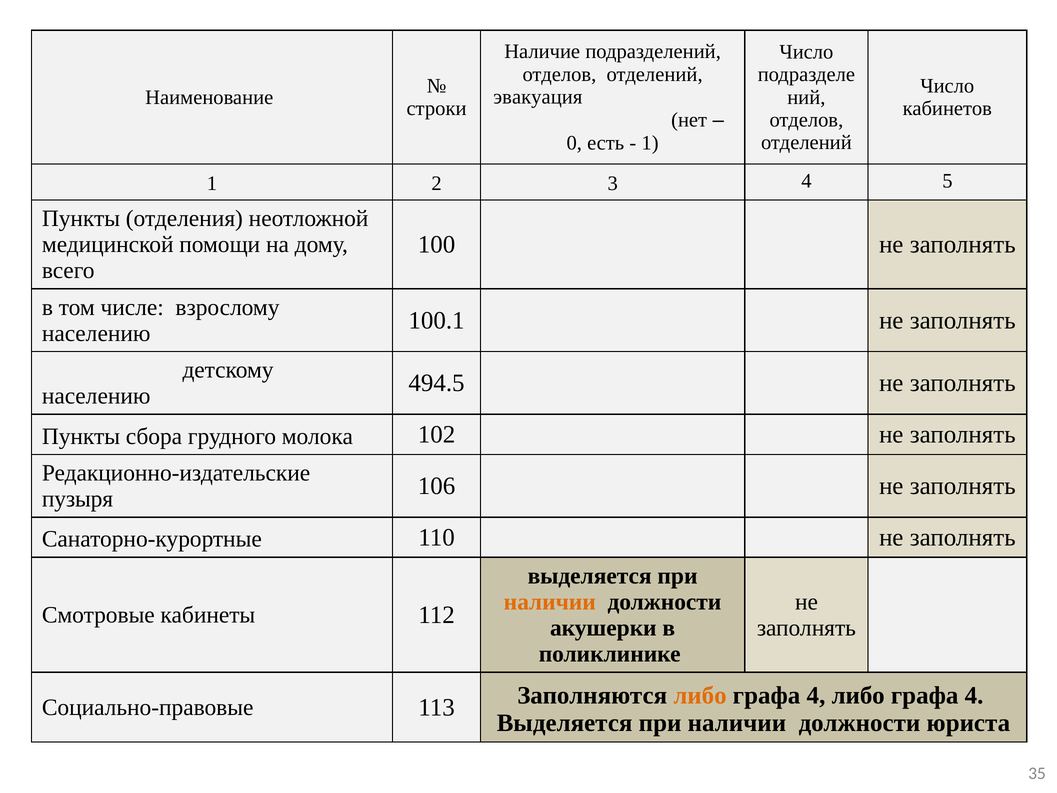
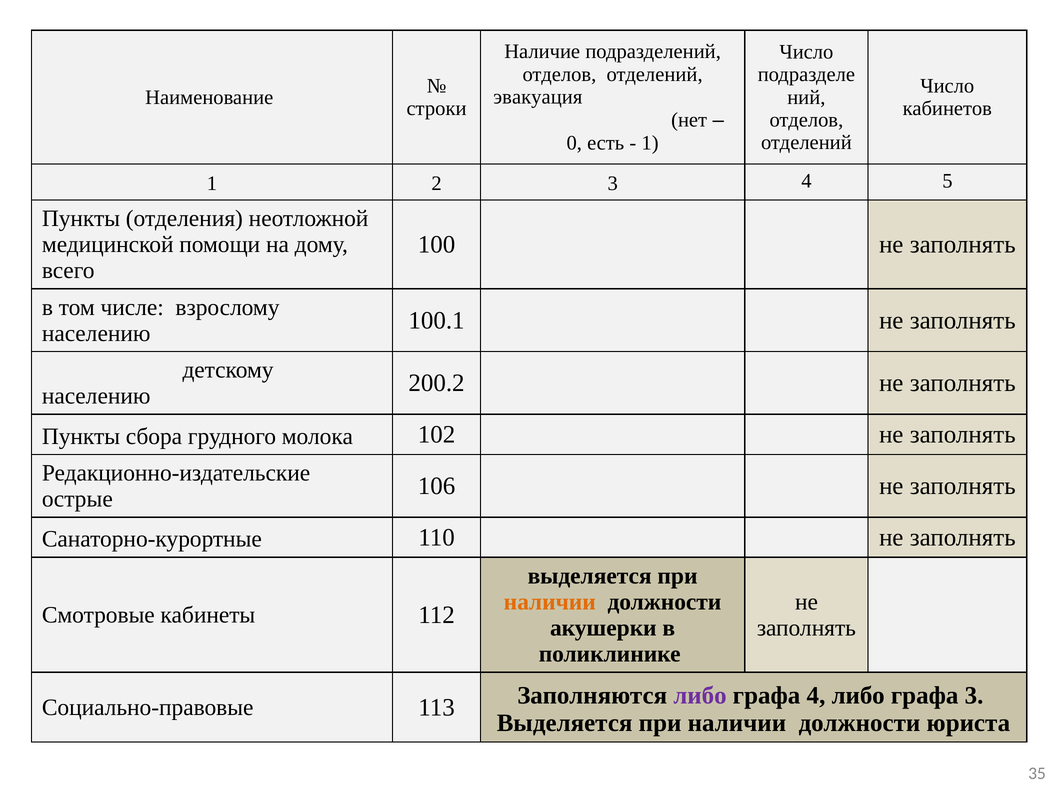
494.5: 494.5 -> 200.2 (437, 383)
пузыря: пузыря -> острые (77, 499)
либо colour: orange -> purple (700, 695)
4 либо графа 4: 4 -> 3 (974, 695)
